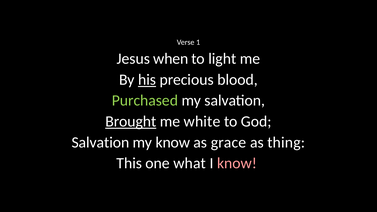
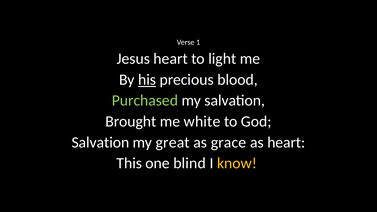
Jesus when: when -> heart (171, 59)
Brought underline: present -> none (131, 121)
my know: know -> great (173, 142)
as thing: thing -> heart (286, 142)
what: what -> blind (190, 163)
know colour: pink -> yellow (237, 163)
